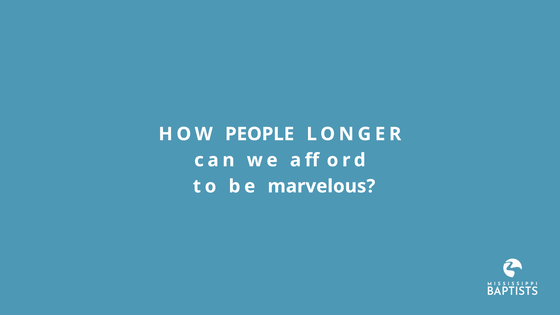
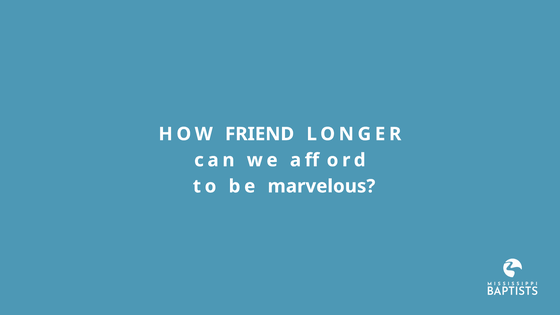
PEOPLE: PEOPLE -> FRIEND (260, 134)
